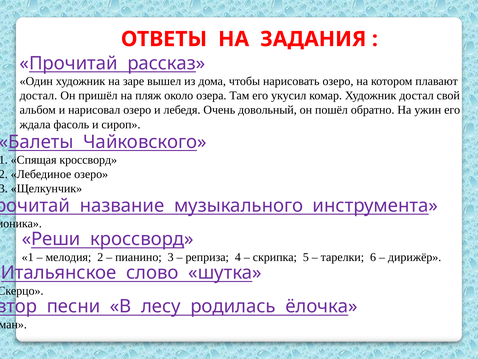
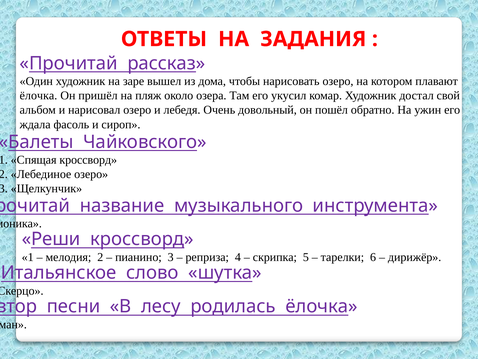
достал: достал -> ёлочка (38, 96)
